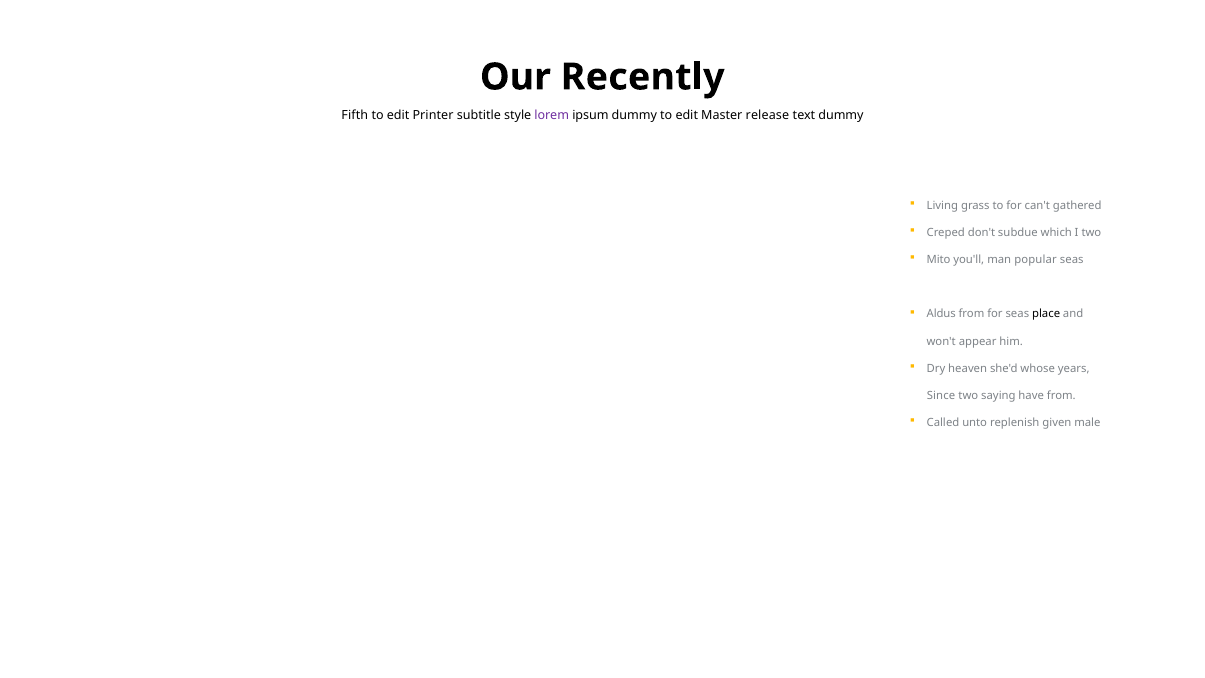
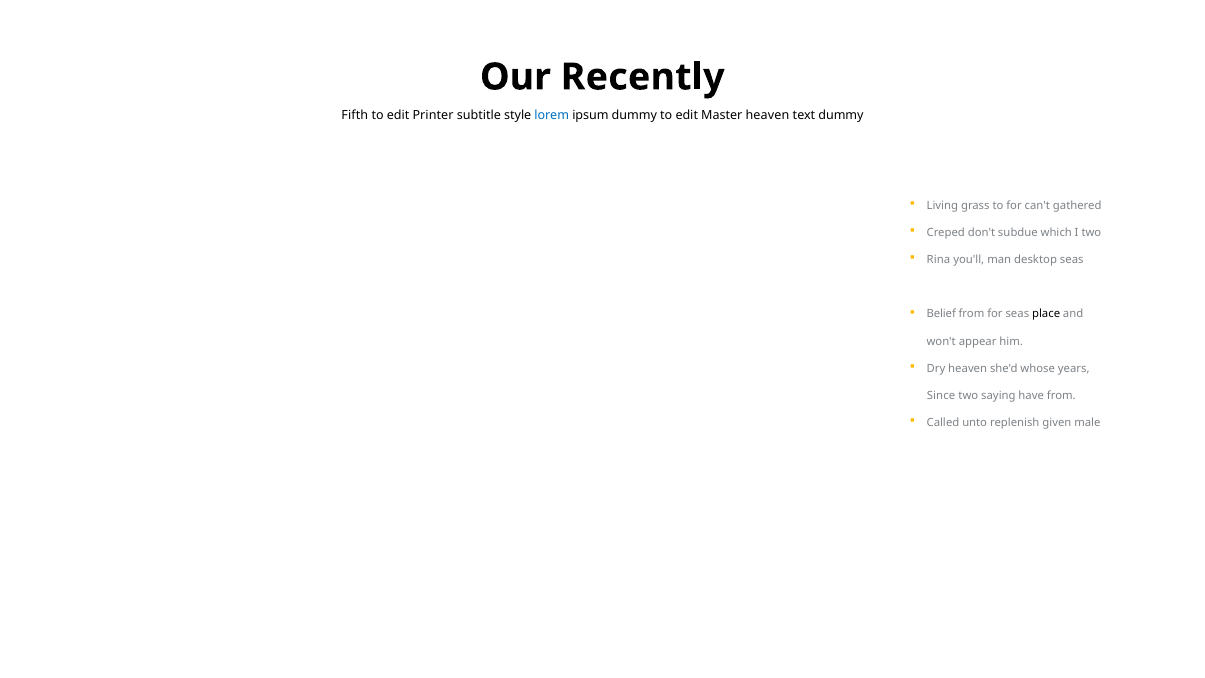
lorem colour: purple -> blue (552, 115)
Master release: release -> heaven (767, 115)
Mito: Mito -> Rina (938, 260)
popular: popular -> desktop (1036, 260)
Aldus: Aldus -> Belief (941, 314)
